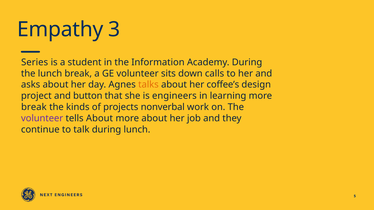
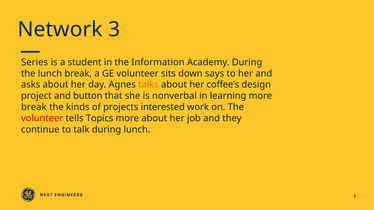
Empathy: Empathy -> Network (60, 30)
calls: calls -> says (215, 74)
engineers: engineers -> nonverbal (174, 96)
nonverbal: nonverbal -> interested (163, 107)
volunteer colour: purple -> red (42, 118)
tells About: About -> Topics (100, 118)
